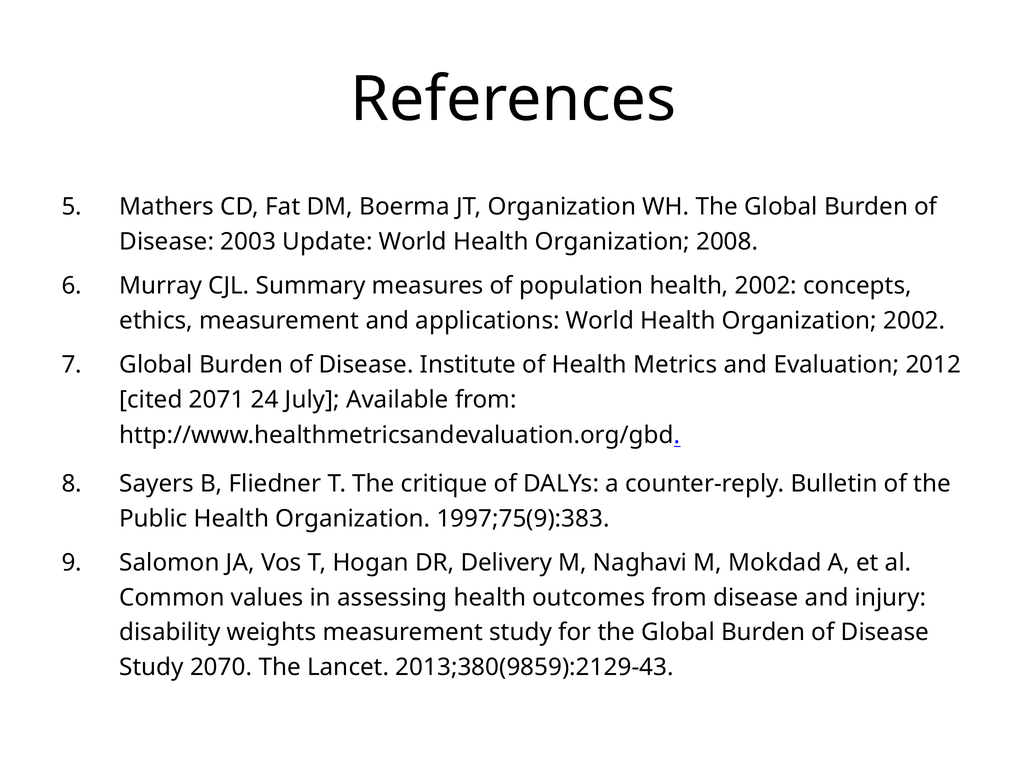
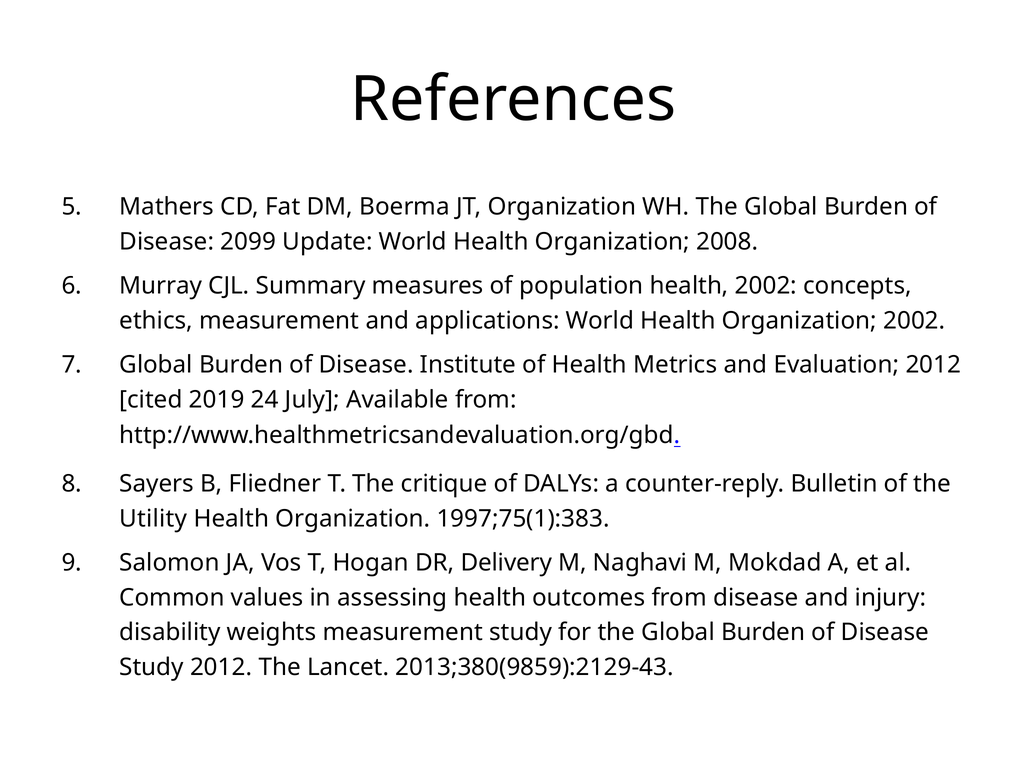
2003: 2003 -> 2099 (248, 242)
2071: 2071 -> 2019 (217, 400)
Public: Public -> Utility (153, 519)
1997;75(9):383: 1997;75(9):383 -> 1997;75(1):383 (523, 519)
Study 2070: 2070 -> 2012 (221, 668)
